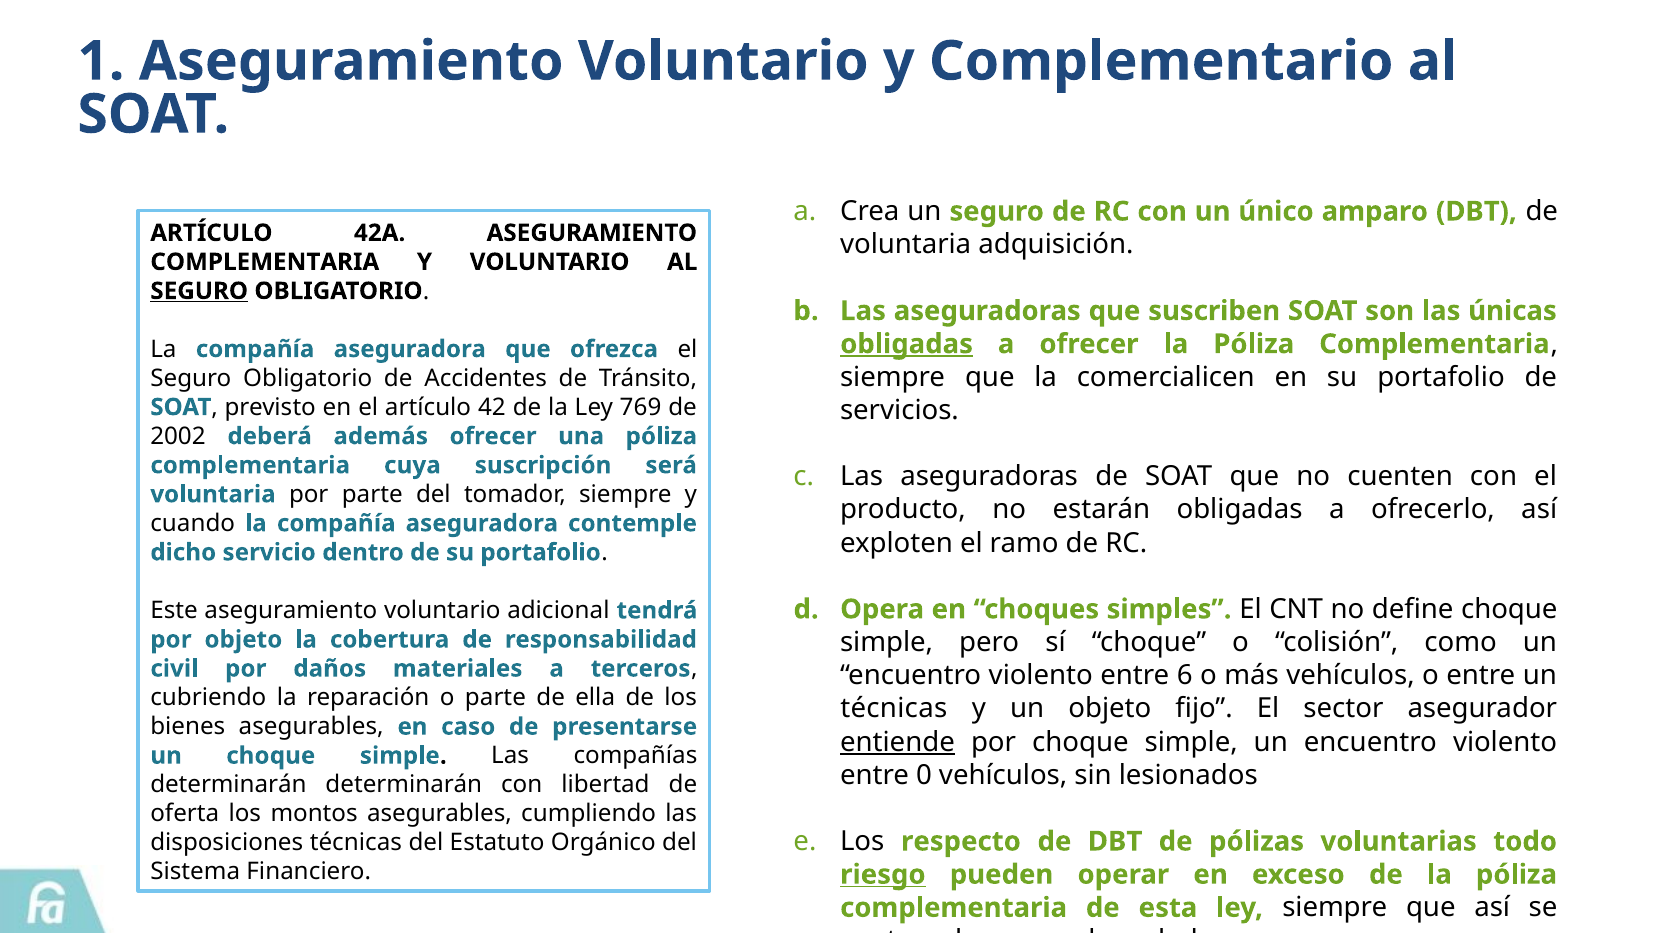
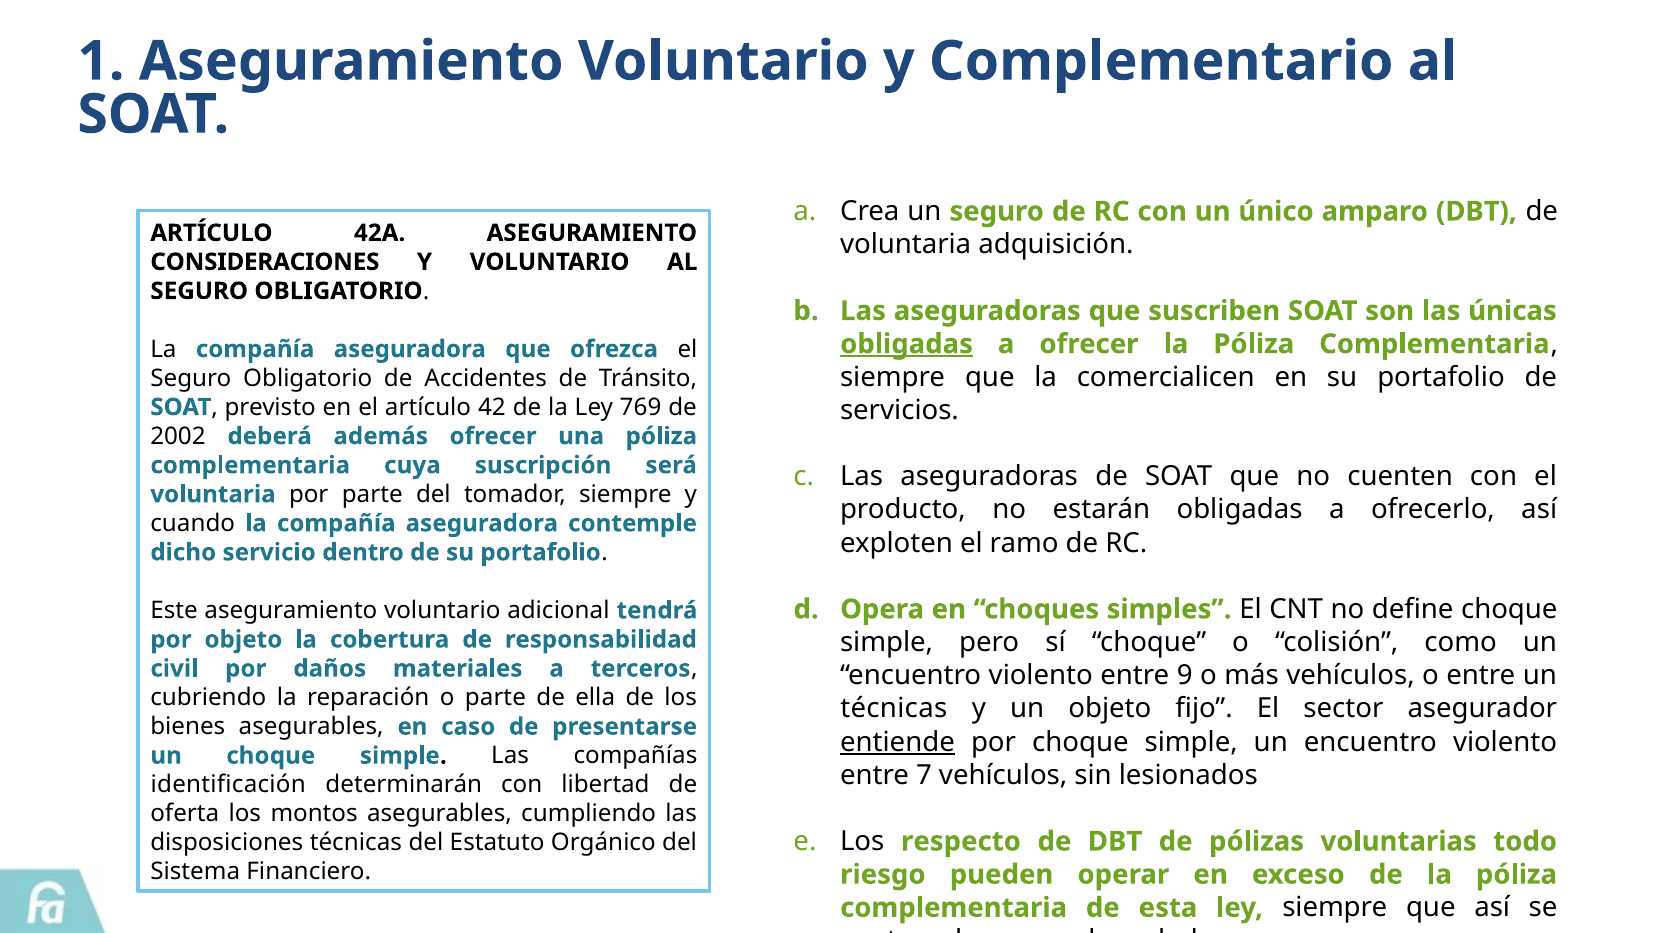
COMPLEMENTARIA: COMPLEMENTARIA -> CONSIDERACIONES (265, 262)
SEGURO underline: present -> none (199, 291)
6: 6 -> 9 (1185, 676)
0: 0 -> 7 (924, 775)
determinarán: determinarán -> identificación (228, 785)
riesgo underline: present -> none (883, 875)
